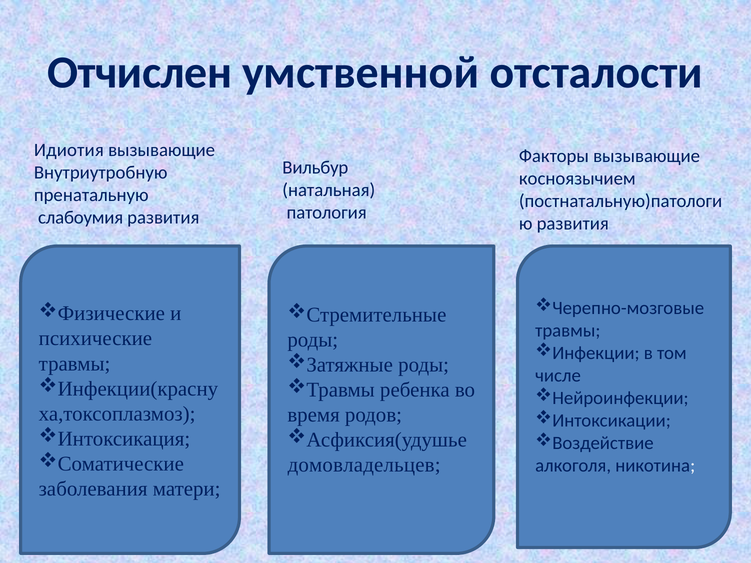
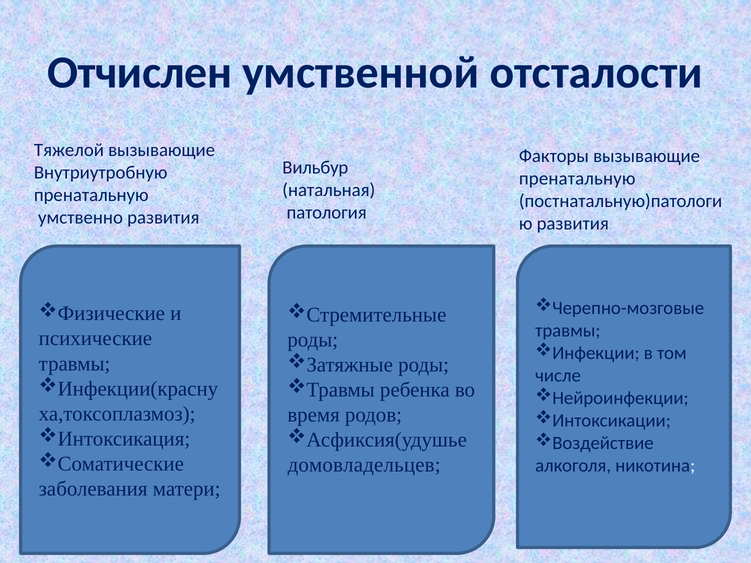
Идиотия: Идиотия -> Тяжелой (69, 150)
косноязычием: косноязычием -> пренатальную (577, 178)
слабоумия: слабоумия -> умственно (81, 218)
